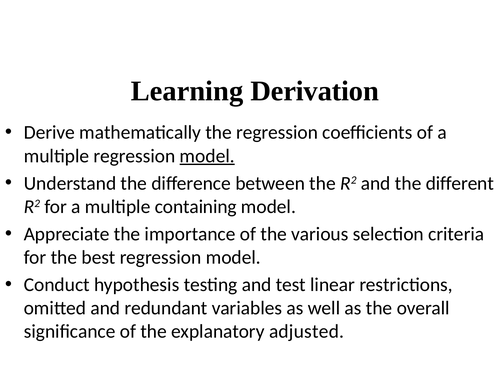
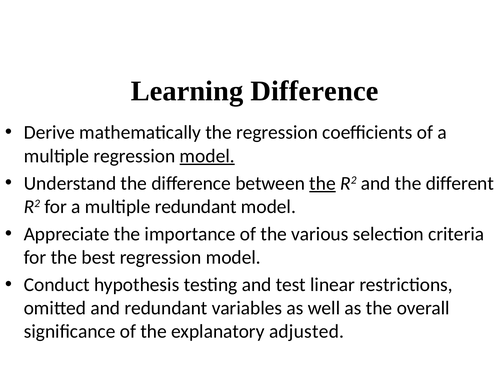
Learning Derivation: Derivation -> Difference (314, 91)
the underline: none -> present (323, 183)
multiple containing: containing -> redundant (196, 207)
